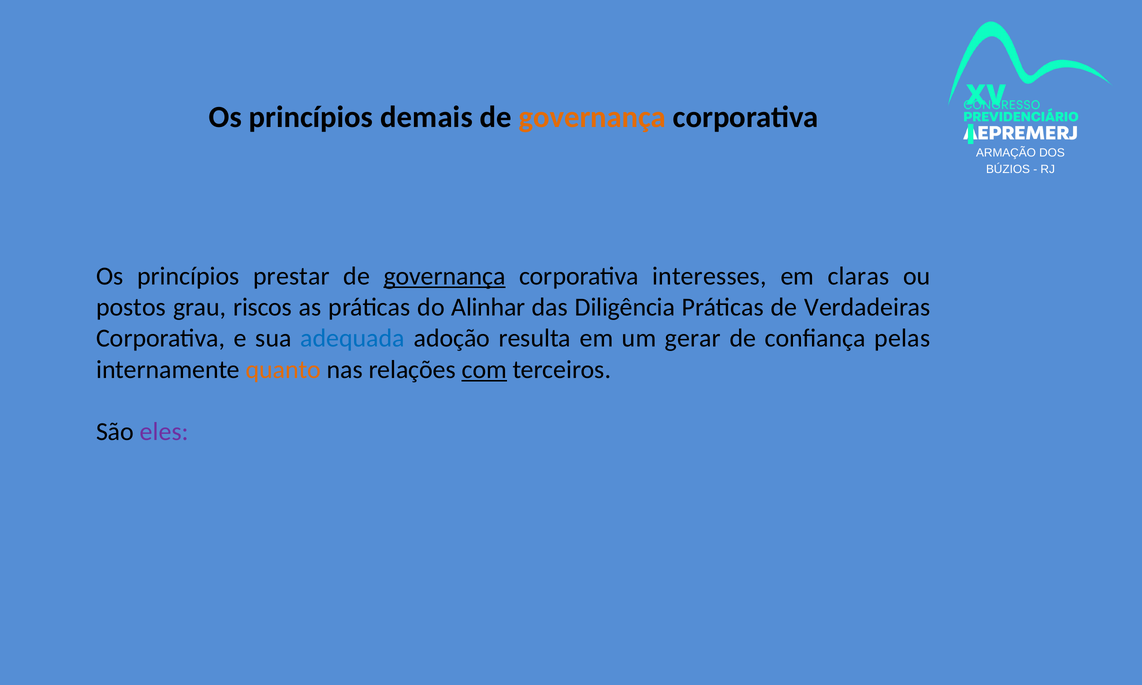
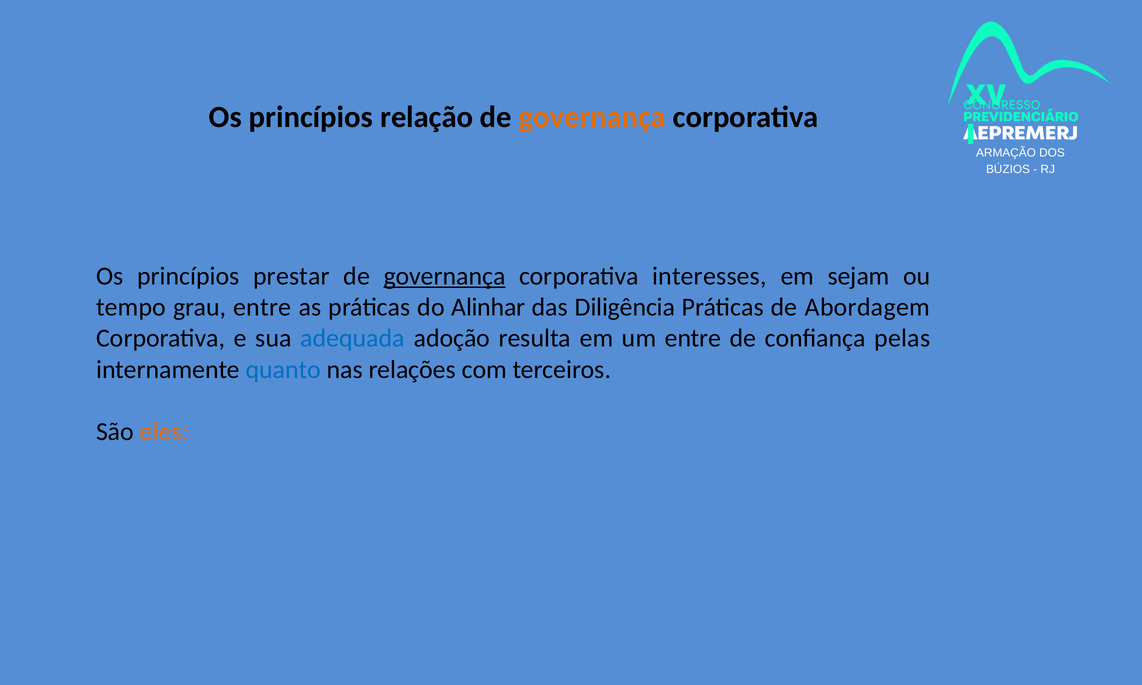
demais: demais -> relação (427, 117)
claras: claras -> sejam (859, 276)
postos: postos -> tempo (131, 307)
grau riscos: riscos -> entre (262, 307)
Verdadeiras: Verdadeiras -> Abordagem (867, 307)
um gerar: gerar -> entre (693, 338)
quanto colour: orange -> blue (283, 370)
com underline: present -> none (484, 370)
eles colour: purple -> orange (164, 432)
